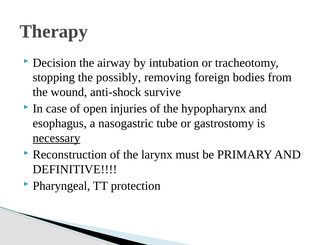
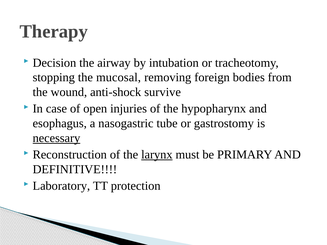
possibly: possibly -> mucosal (119, 78)
larynx underline: none -> present (157, 155)
Pharyngeal: Pharyngeal -> Laboratory (61, 186)
